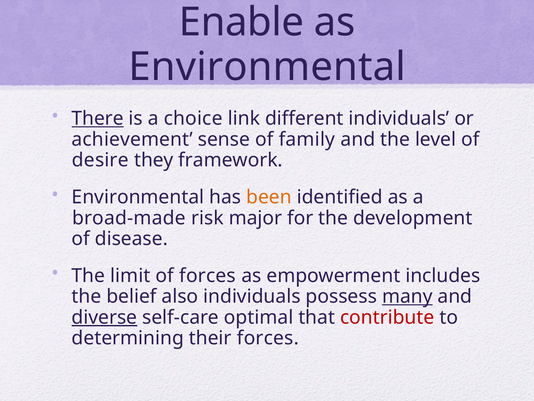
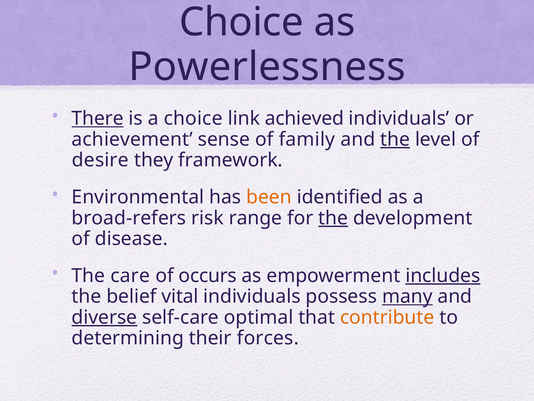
Enable: Enable -> Choice (241, 22)
Environmental: Environmental -> Powerlessness (267, 67)
different: different -> achieved (304, 118)
the underline: none -> present (395, 139)
broad-made: broad-made -> broad-refers (129, 218)
major: major -> range (255, 218)
the underline: none -> present (333, 218)
limit: limit -> care (130, 275)
of forces: forces -> occurs (208, 275)
includes underline: none -> present (443, 275)
also: also -> vital (180, 296)
contribute colour: red -> orange (387, 317)
